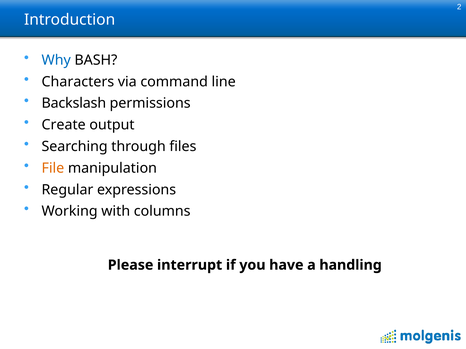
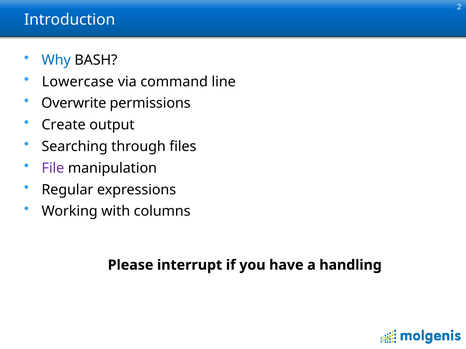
Characters: Characters -> Lowercase (78, 82)
Backslash: Backslash -> Overwrite (74, 103)
File colour: orange -> purple (53, 168)
